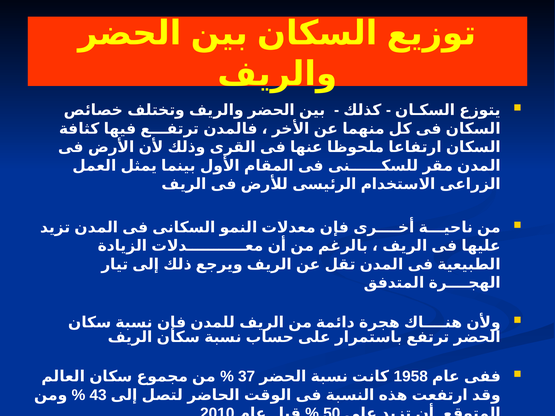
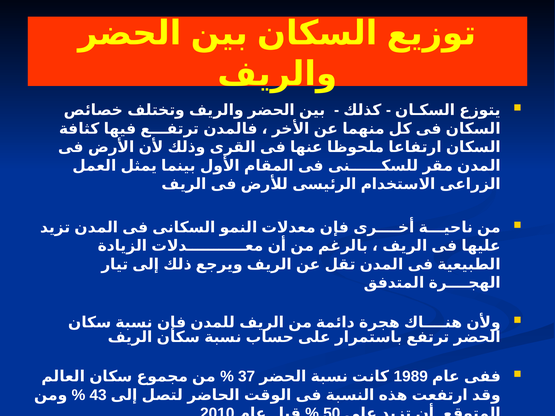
1958: 1958 -> 1989 (411, 377)
